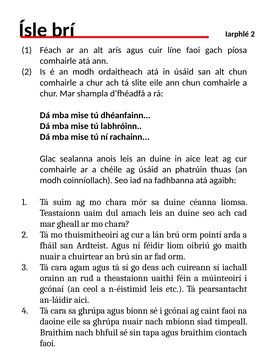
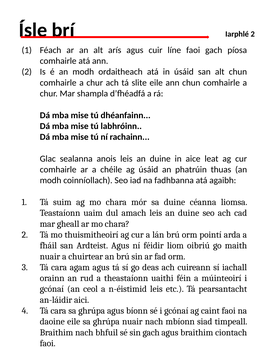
sin tapa: tapa -> gach (151, 333)
